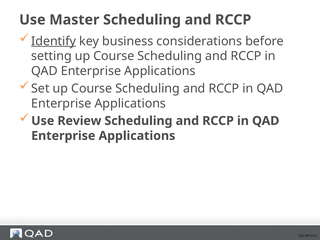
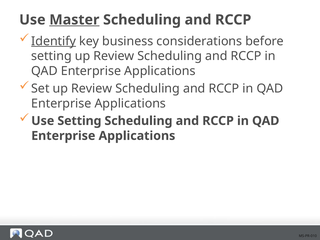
Master underline: none -> present (74, 20)
setting up Course: Course -> Review (114, 56)
Set up Course: Course -> Review (92, 88)
Use Review: Review -> Setting (79, 121)
